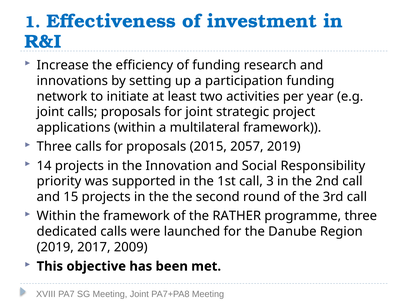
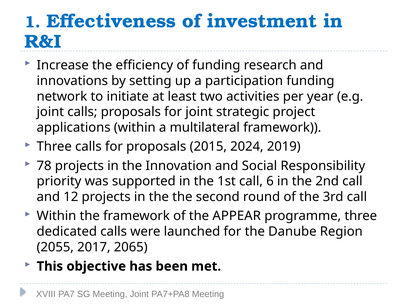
2057: 2057 -> 2024 (247, 147)
14: 14 -> 78 (44, 166)
3: 3 -> 6 (270, 181)
15: 15 -> 12 (71, 197)
RATHER: RATHER -> APPEAR (237, 216)
2019: 2019 -> 2055 (55, 247)
2009: 2009 -> 2065 (131, 247)
